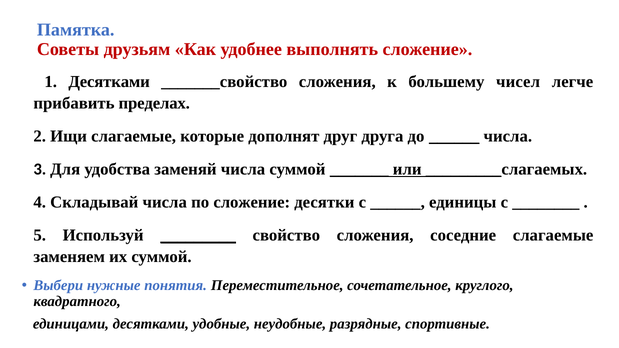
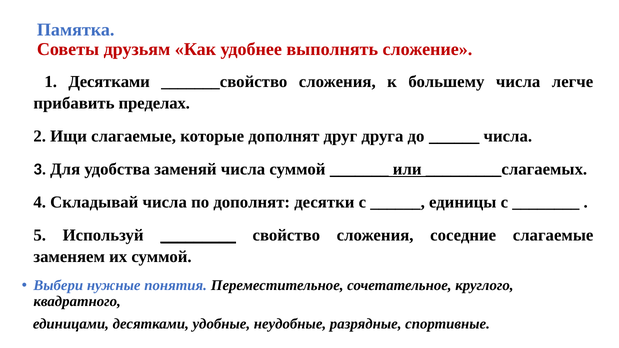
большему чисел: чисел -> числа (518, 82)
по сложение: сложение -> дополнят (252, 202)
